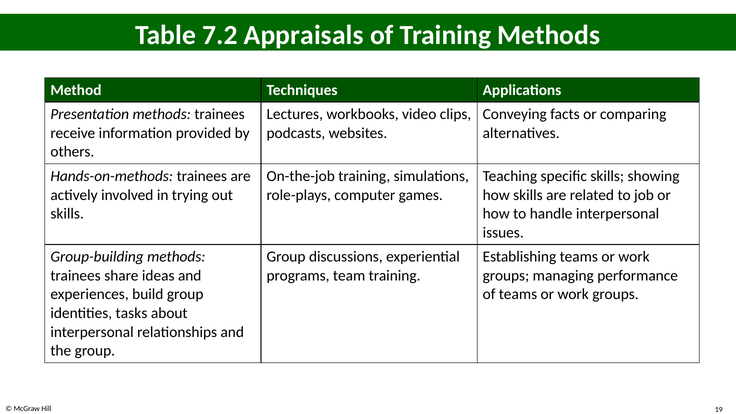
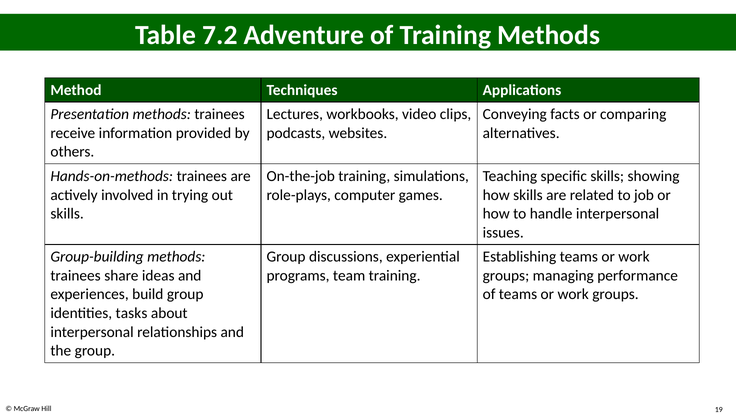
Appraisals: Appraisals -> Adventure (304, 35)
